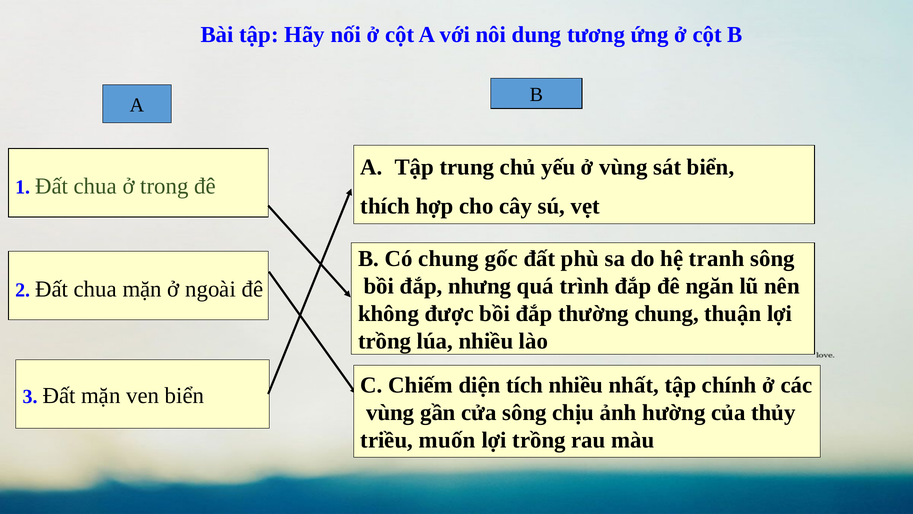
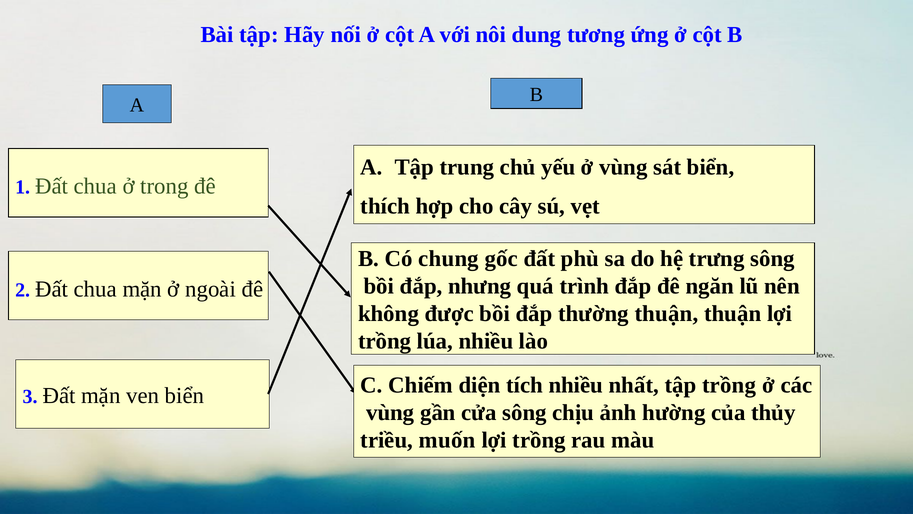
tranh: tranh -> trưng (717, 259)
thường chung: chung -> thuận (666, 313)
tập chính: chính -> trồng (729, 385)
